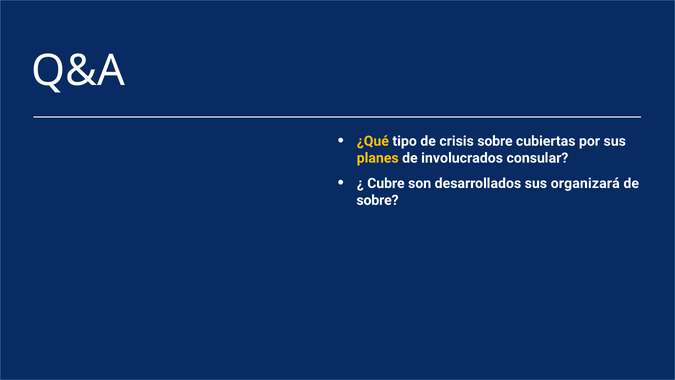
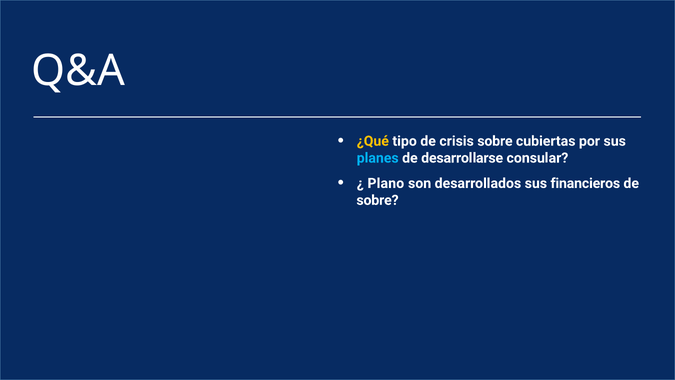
planes colour: yellow -> light blue (378, 158)
involucrados: involucrados -> desarrollarse (462, 158)
Cubre: Cubre -> Plano (386, 183)
organizará: organizará -> financieros (585, 183)
